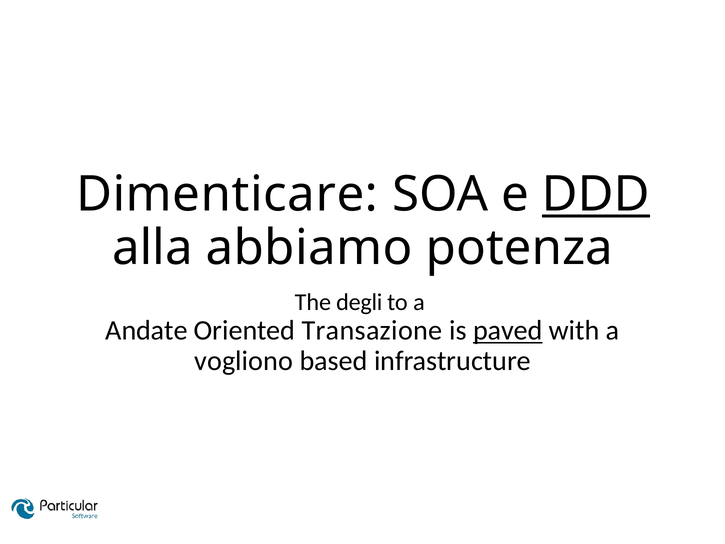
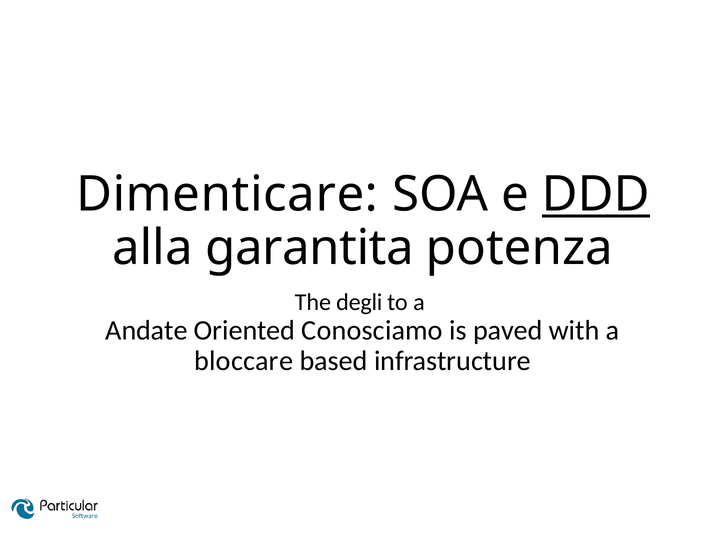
abbiamo: abbiamo -> garantita (310, 248)
Transazione: Transazione -> Conosciamo (372, 330)
paved underline: present -> none (508, 330)
vogliono: vogliono -> bloccare (244, 361)
